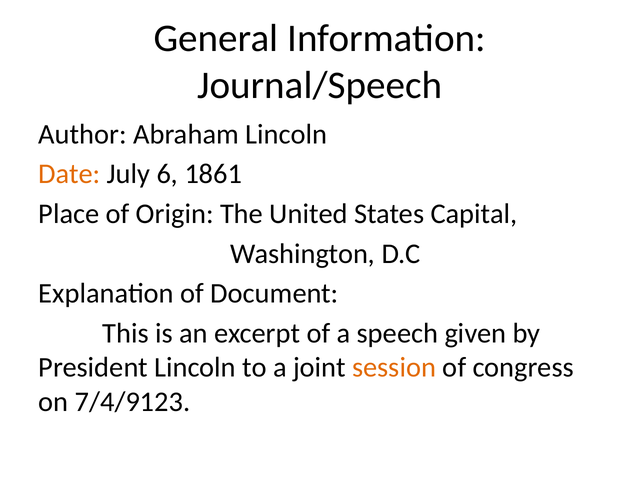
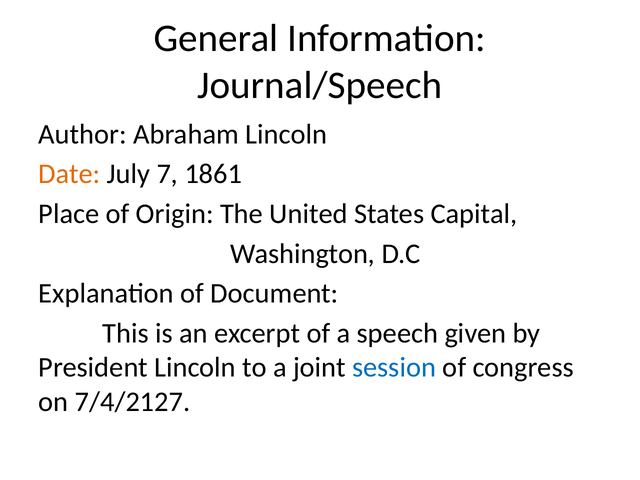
6: 6 -> 7 (167, 174)
session colour: orange -> blue (394, 368)
7/4/9123: 7/4/9123 -> 7/4/2127 (133, 402)
